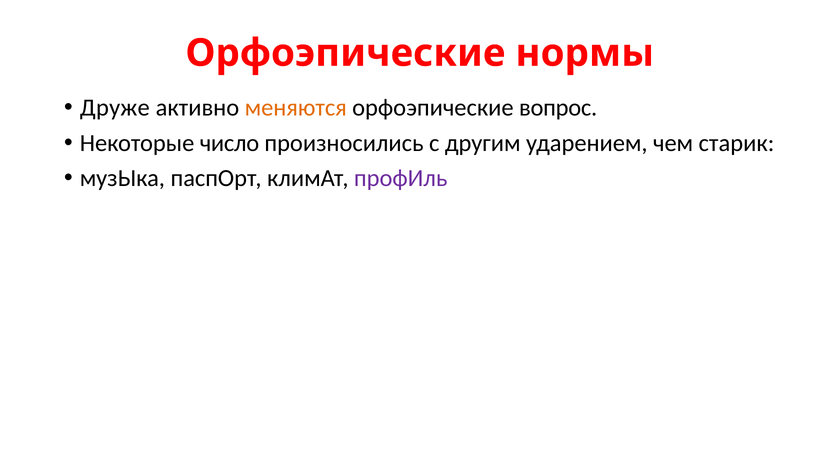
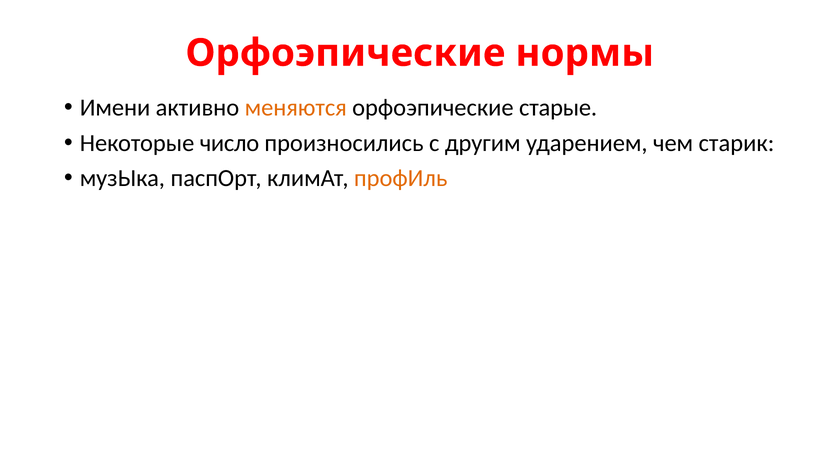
Друже: Друже -> Имени (115, 108)
вопрос: вопрос -> старые (558, 108)
профИль colour: purple -> orange (401, 178)
